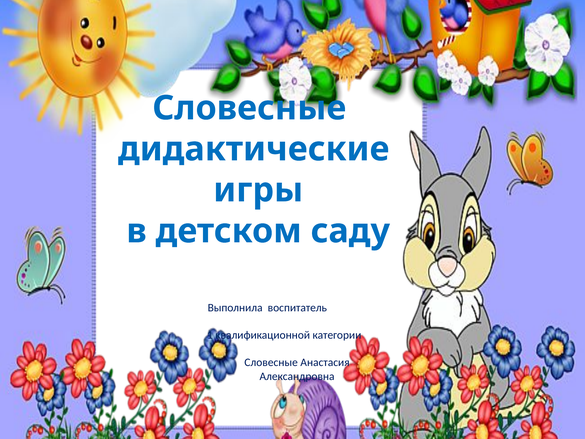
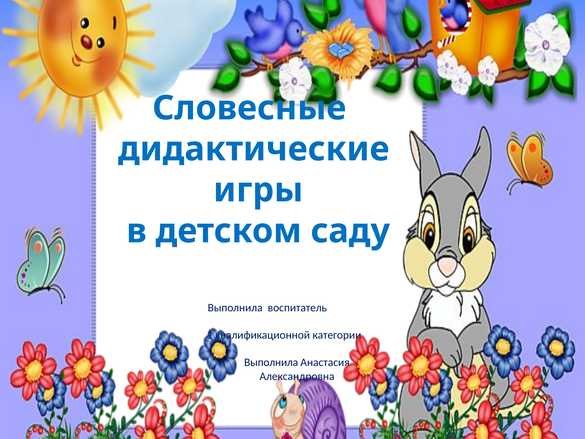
Словесные: Словесные -> Выполнила (271, 362)
